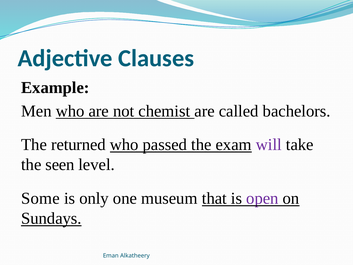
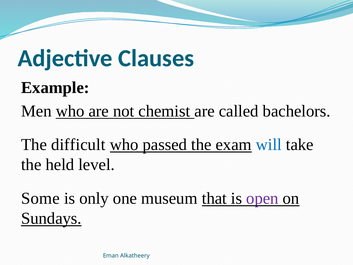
returned: returned -> difficult (78, 145)
will colour: purple -> blue (269, 145)
seen: seen -> held (60, 165)
